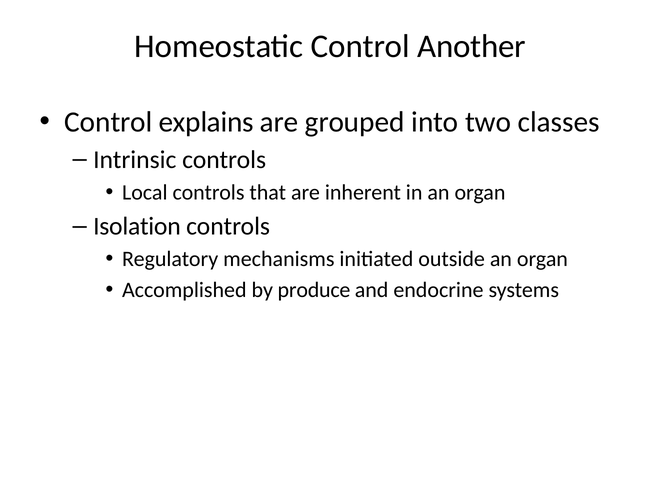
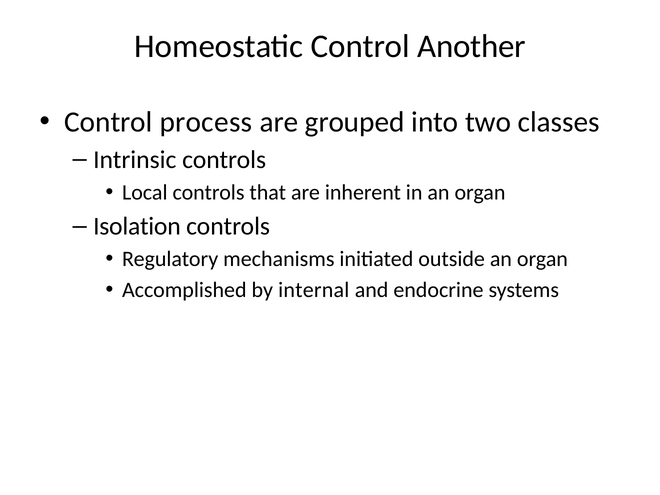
explains: explains -> process (206, 122)
produce: produce -> internal (314, 290)
